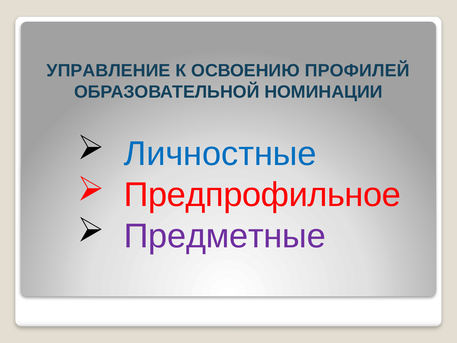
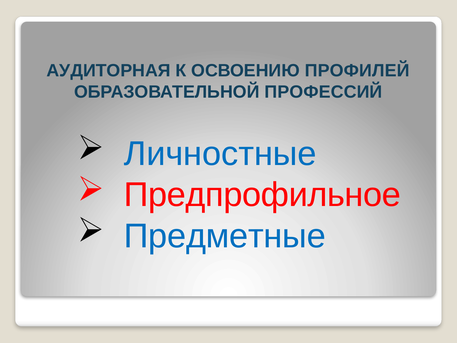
УПРАВЛЕНИЕ: УПРАВЛЕНИЕ -> АУДИТОРНАЯ (109, 71)
НОМИНАЦИИ: НОМИНАЦИИ -> ПРОФЕССИЙ (323, 92)
Предметные colour: purple -> blue (225, 236)
